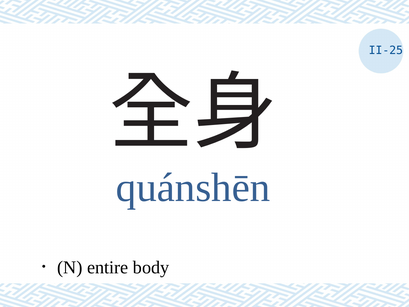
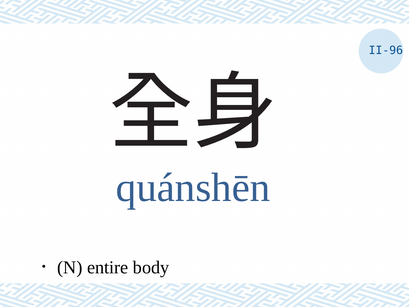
II-25: II-25 -> II-96 (386, 51)
